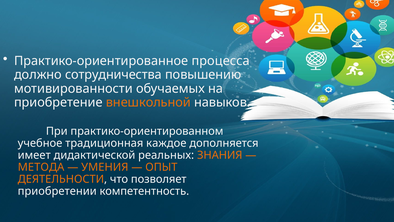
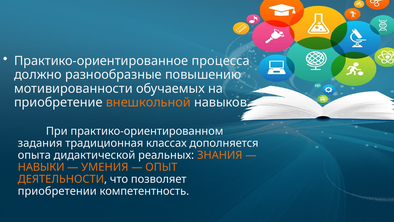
сотрудничества: сотрудничества -> разнообразные (113, 75)
учебное: учебное -> задания (40, 143)
каждое: каждое -> классах (166, 143)
имеет: имеет -> опыта (34, 155)
МЕТОДА: МЕТОДА -> НАВЫКИ (41, 167)
